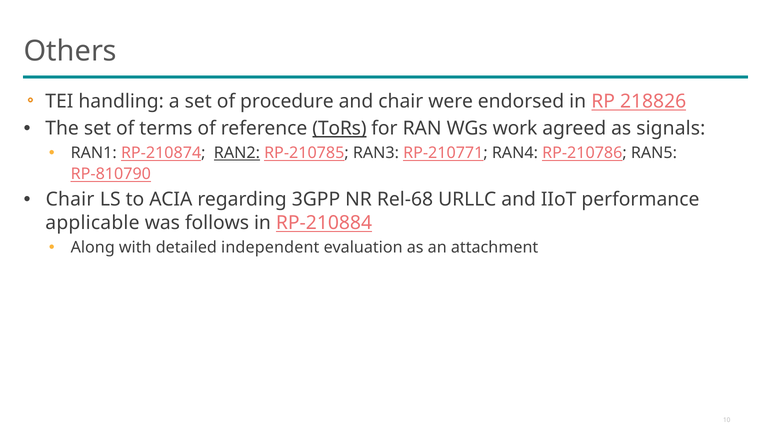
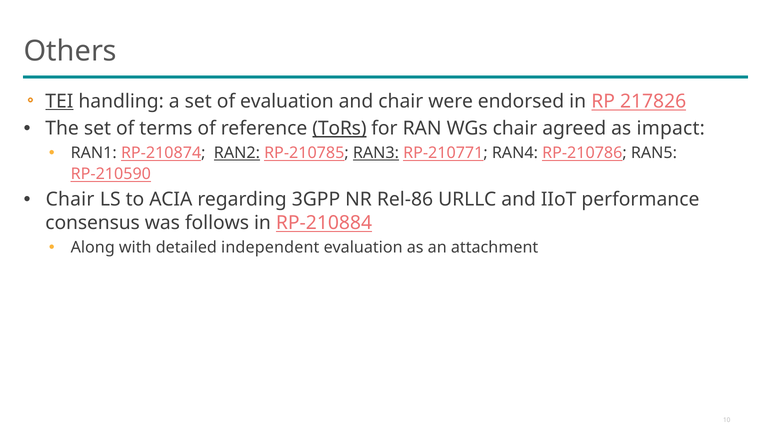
TEI underline: none -> present (59, 101)
of procedure: procedure -> evaluation (287, 101)
218826: 218826 -> 217826 (653, 101)
WGs work: work -> chair (515, 129)
signals: signals -> impact (671, 129)
RAN3 underline: none -> present (376, 153)
RP-810790: RP-810790 -> RP-210590 (111, 174)
Rel-68: Rel-68 -> Rel-86 (405, 199)
applicable: applicable -> consensus (93, 223)
